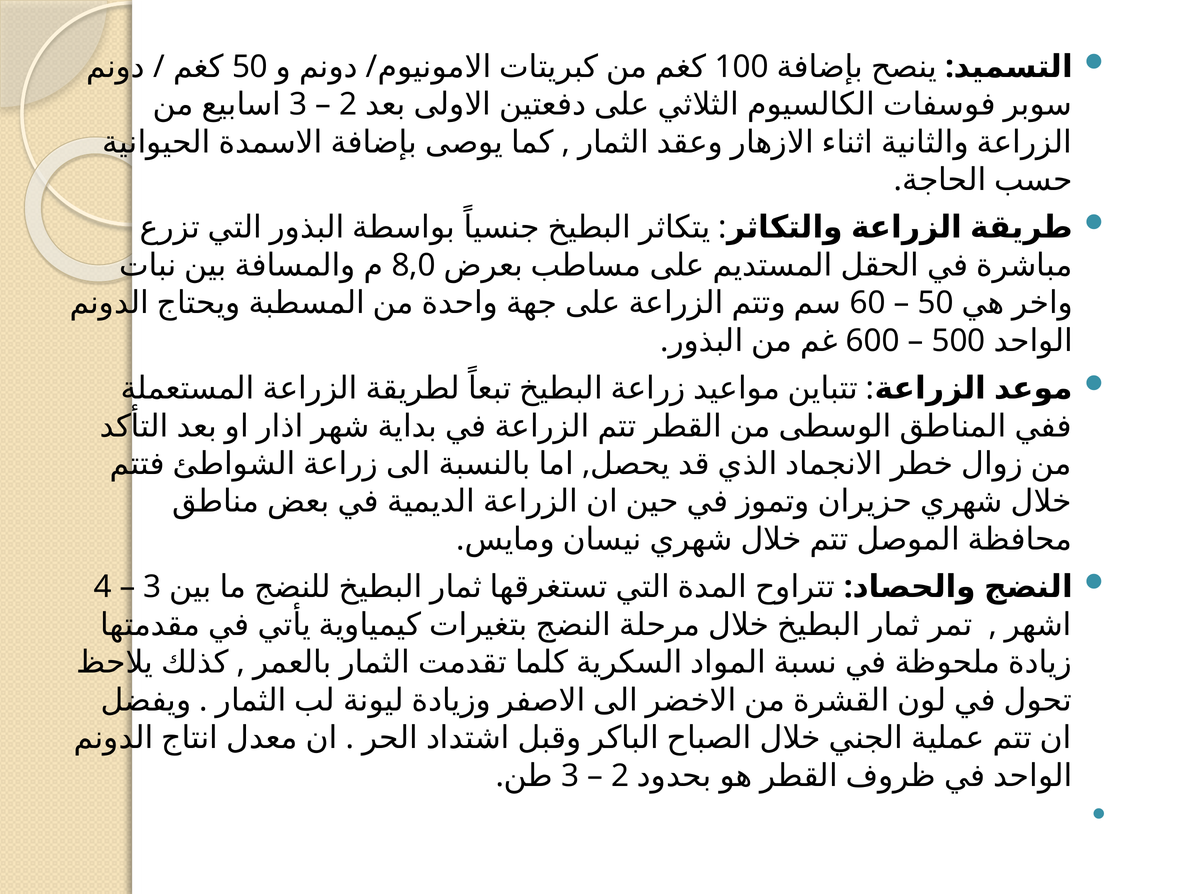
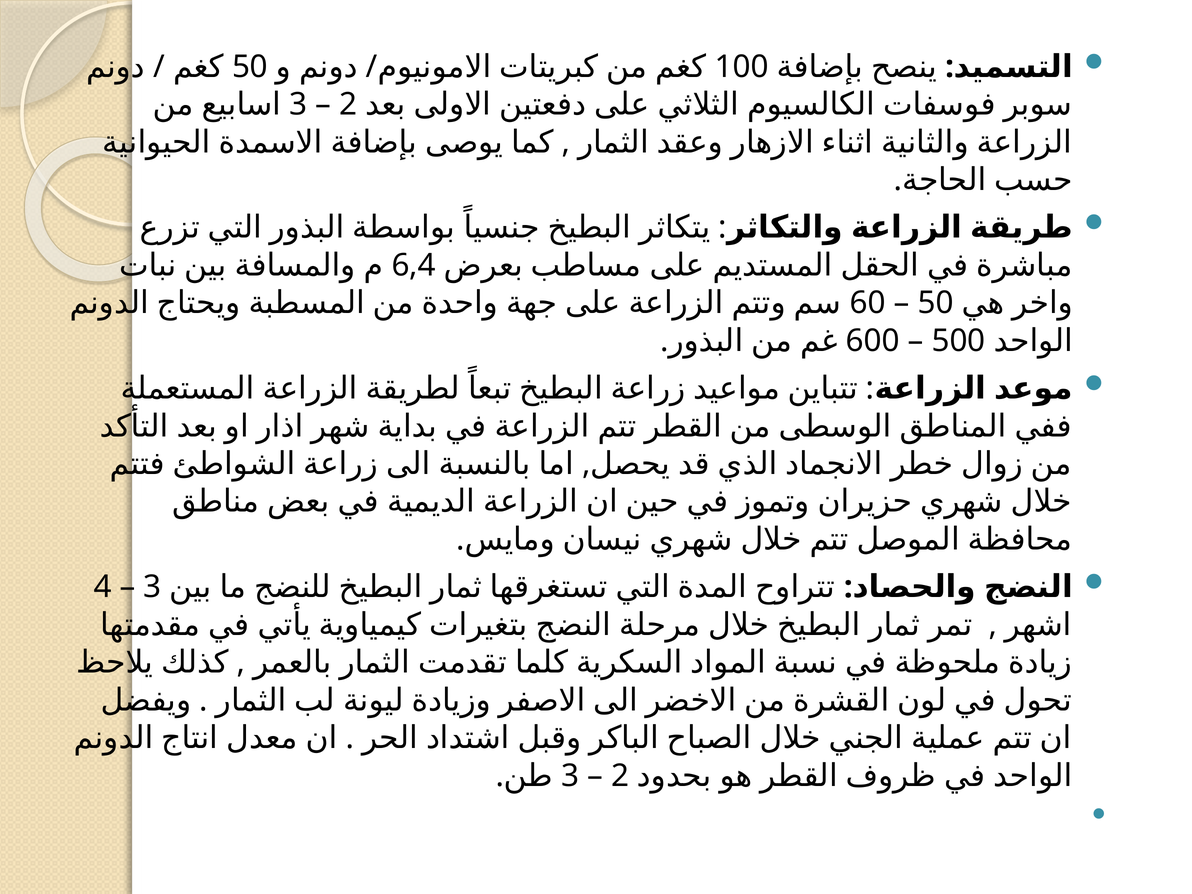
8,0: 8,0 -> 6,4 (414, 265)
